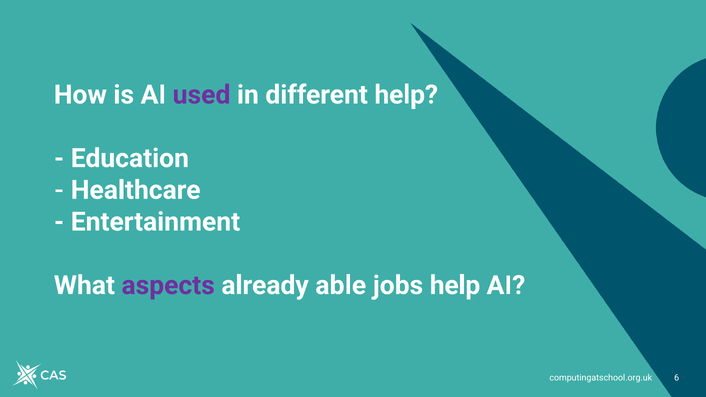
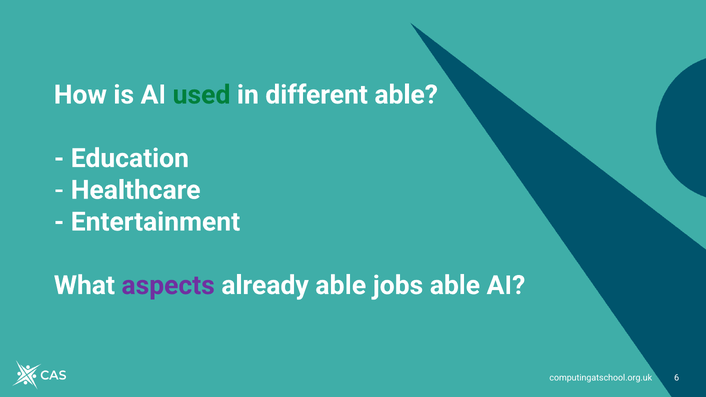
used colour: purple -> green (202, 95)
different help: help -> able (406, 95)
jobs help: help -> able (455, 285)
